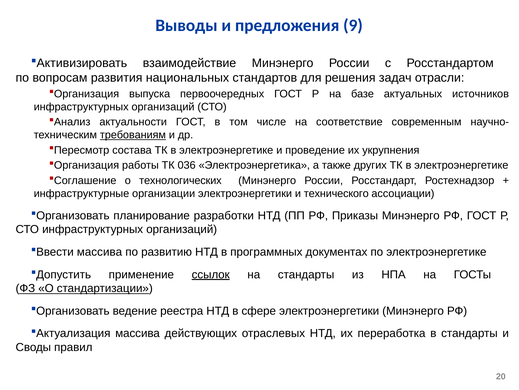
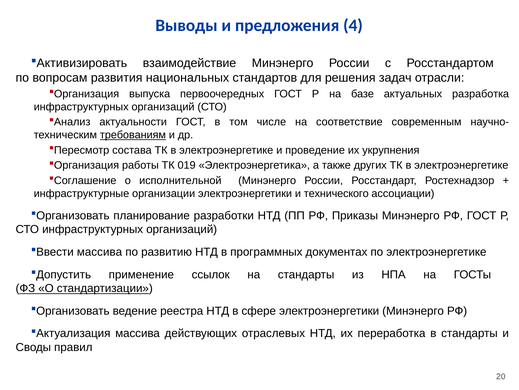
9: 9 -> 4 (353, 25)
источников: источников -> разработка (481, 94)
036: 036 -> 019 (187, 165)
технологических: технологических -> исполнительной (180, 180)
ссылок underline: present -> none (211, 274)
